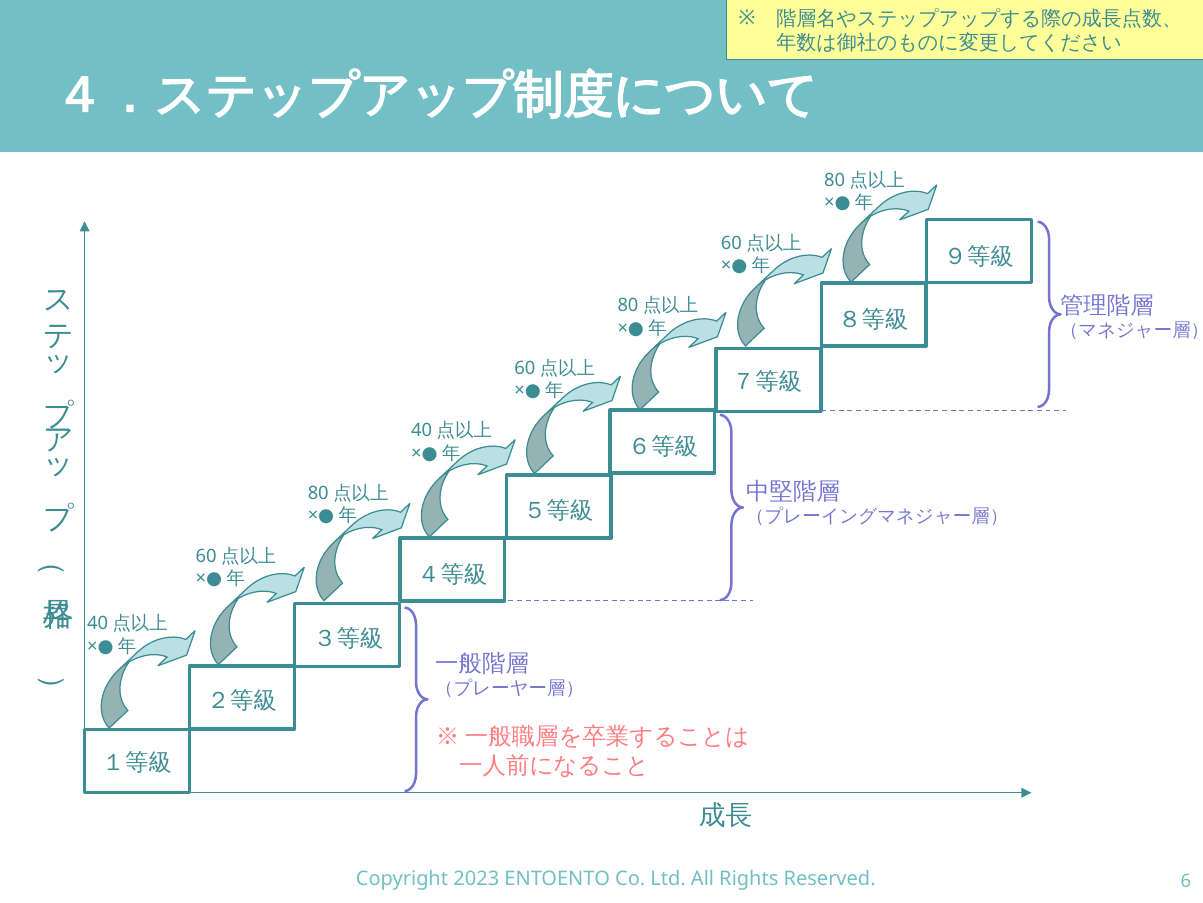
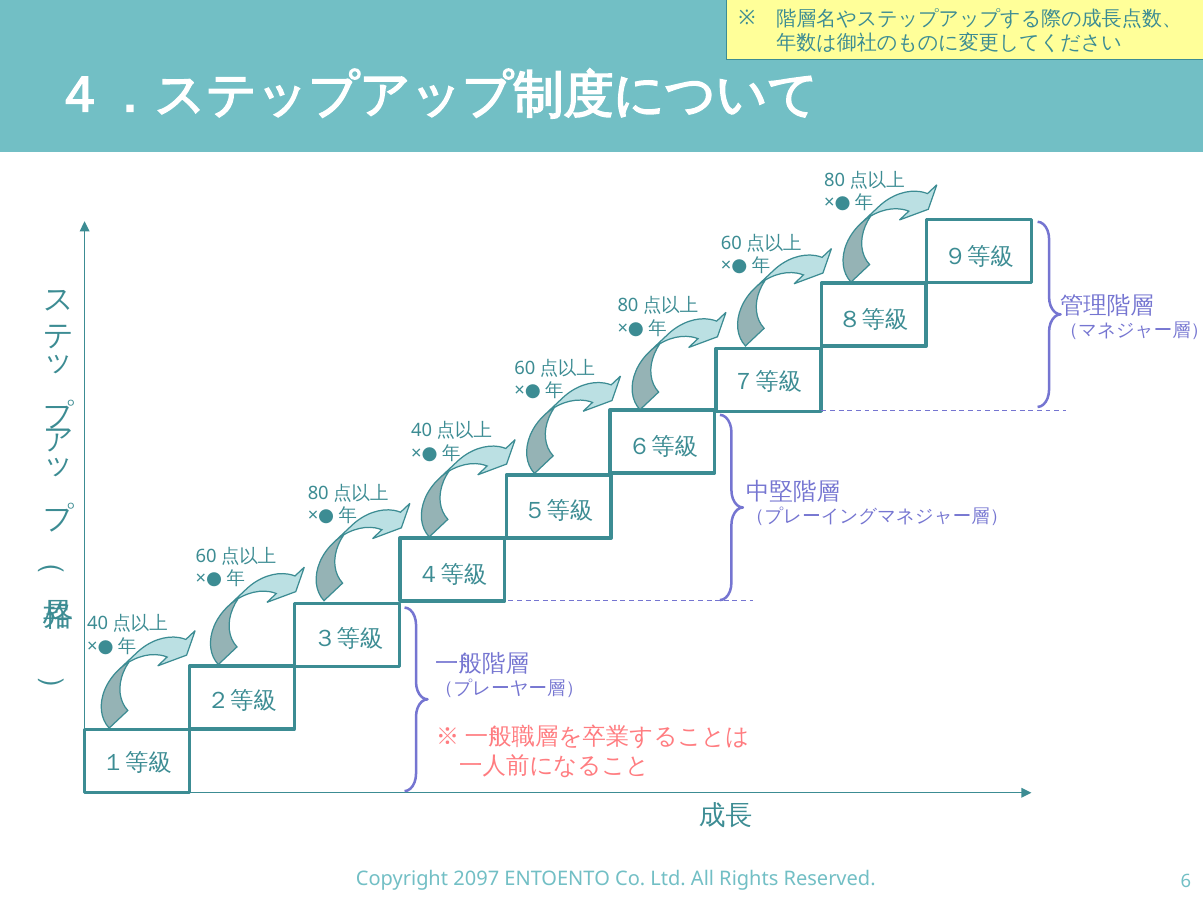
2023: 2023 -> 2097 (476, 878)
